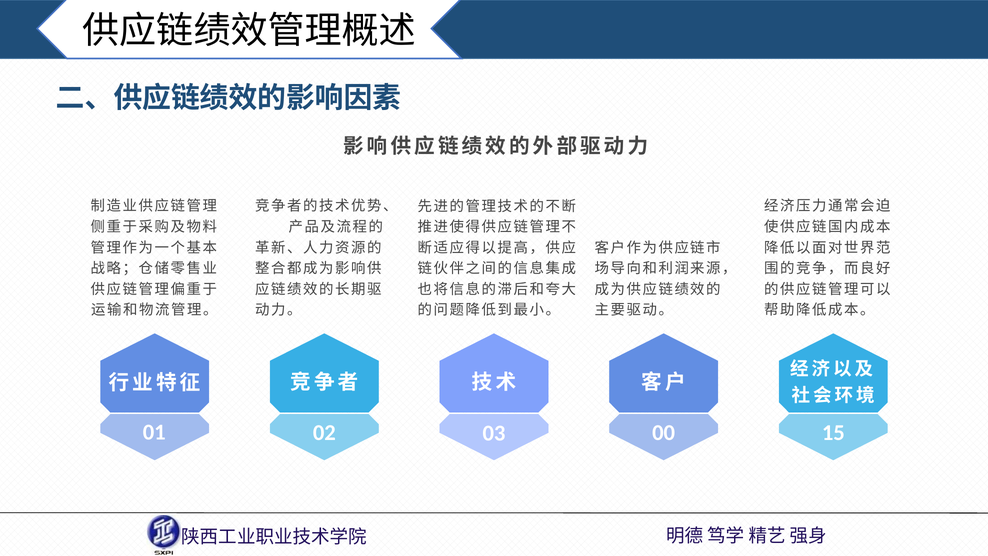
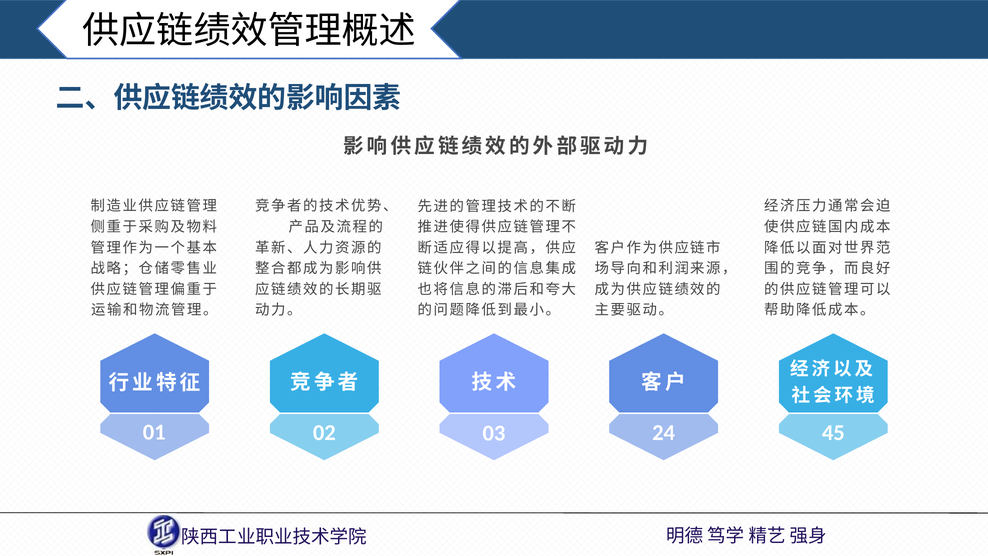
15: 15 -> 45 (833, 433)
00: 00 -> 24 (664, 433)
